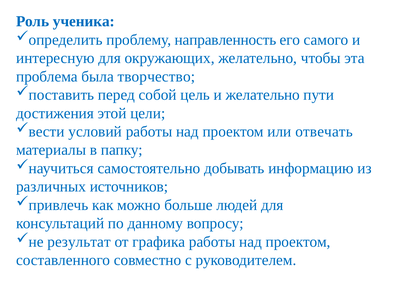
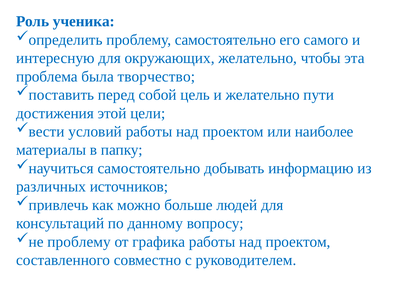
проблему направленность: направленность -> самостоятельно (225, 40)
отвечать: отвечать -> наиболее (324, 131)
результат: результат -> проблему (79, 242)
